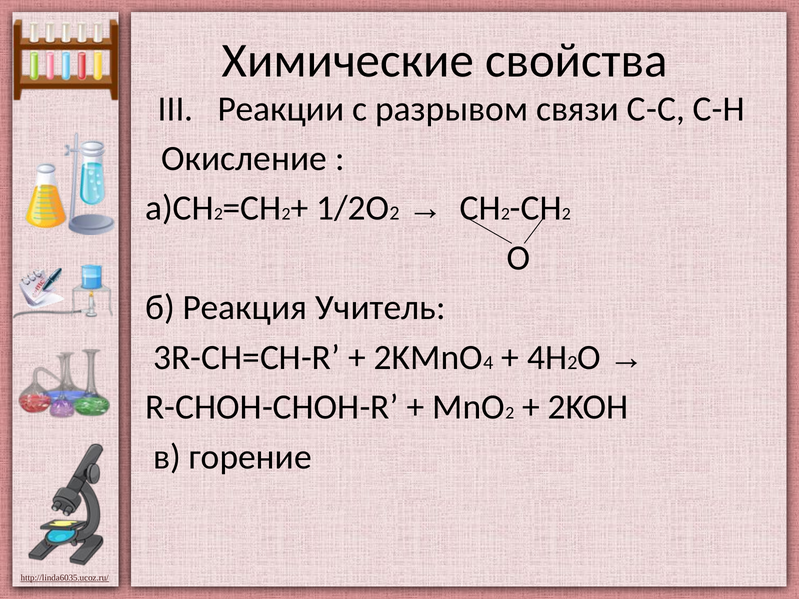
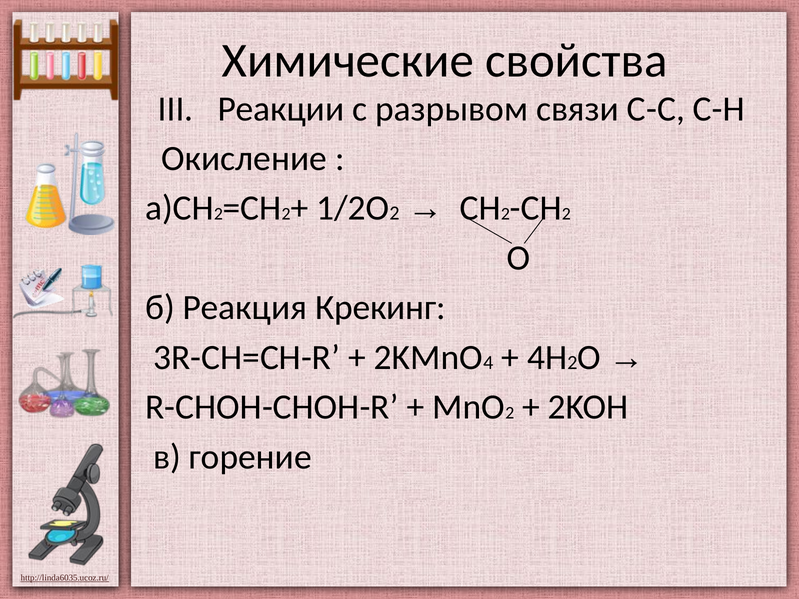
Учитель: Учитель -> Крекинг (380, 308)
